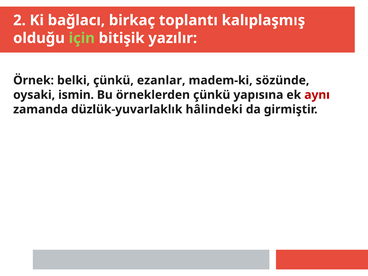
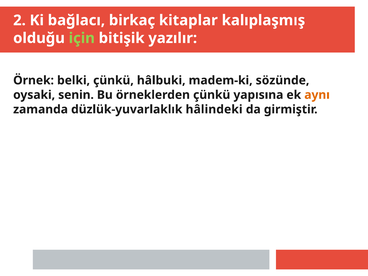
toplantı: toplantı -> kitaplar (188, 20)
ezanlar: ezanlar -> hâlbuki (161, 80)
ismin: ismin -> senin (76, 95)
aynı colour: red -> orange (317, 95)
